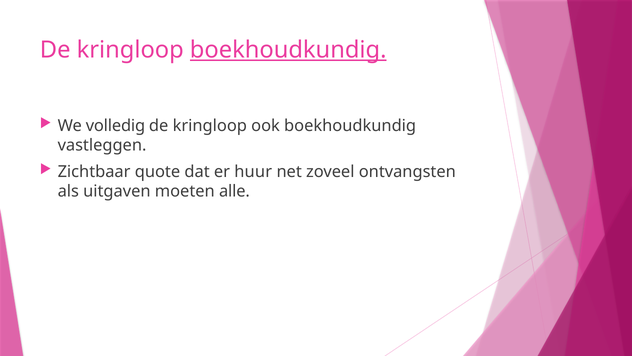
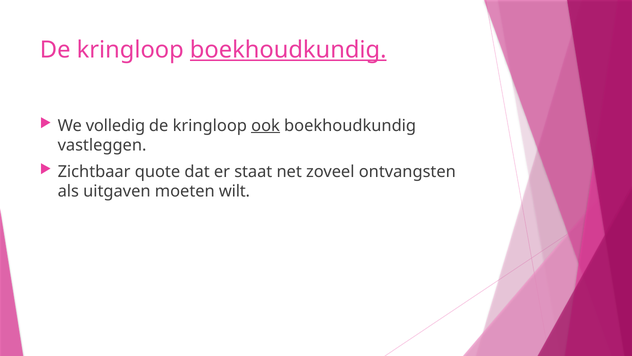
ook underline: none -> present (266, 125)
huur: huur -> staat (253, 171)
alle: alle -> wilt (234, 191)
